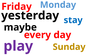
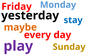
maybe colour: black -> orange (20, 27)
